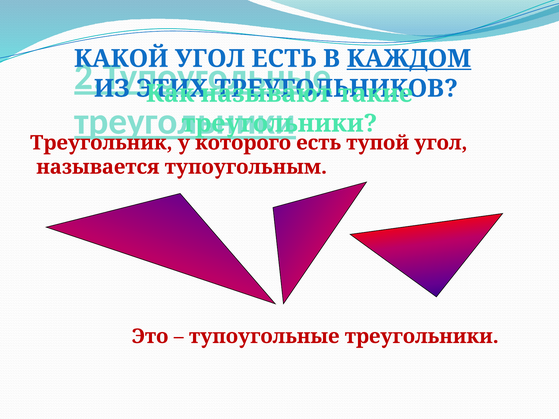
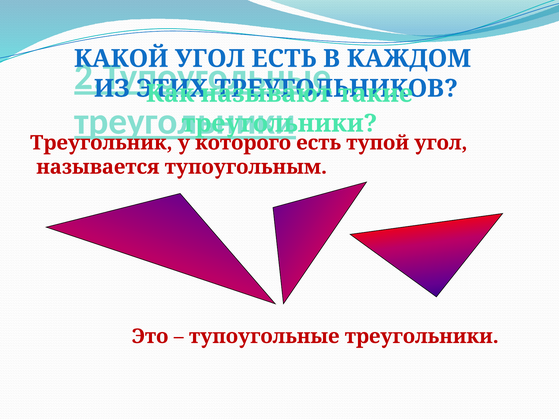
КАЖДОМ underline: present -> none (409, 59)
